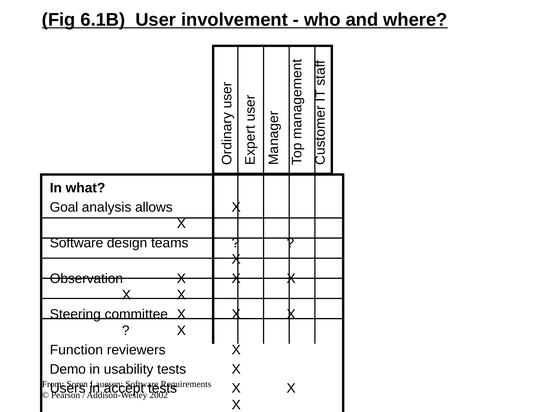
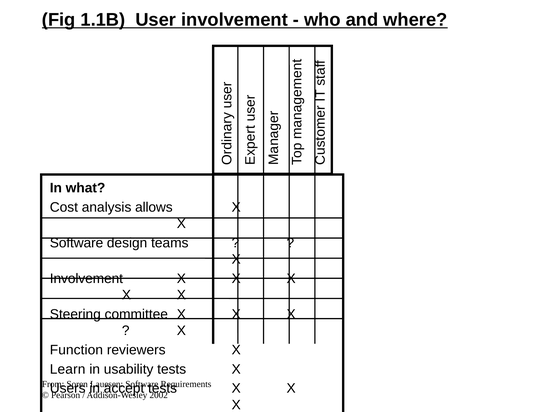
6.1B: 6.1B -> 1.1B (103, 20)
Goal: Goal -> Cost (64, 207)
Observation: Observation -> Involvement (86, 278)
Demo: Demo -> Learn (68, 369)
